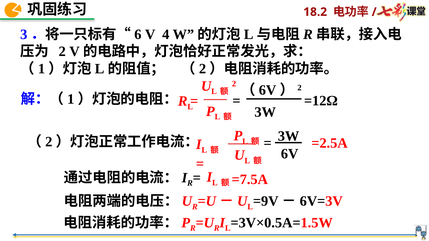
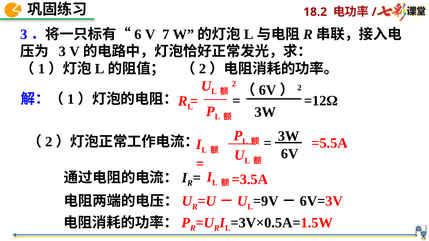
4: 4 -> 7 (166, 34)
2: 2 -> 3 (62, 52)
=2.5A: =2.5A -> =5.5A (330, 143)
=7.5A: =7.5A -> =3.5A (250, 180)
